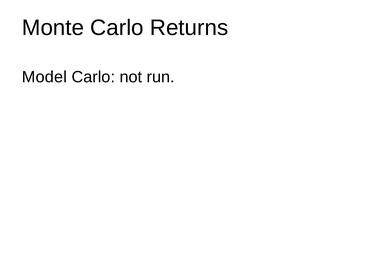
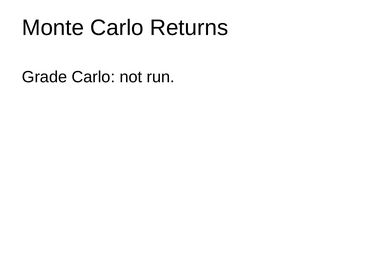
Model: Model -> Grade (45, 77)
